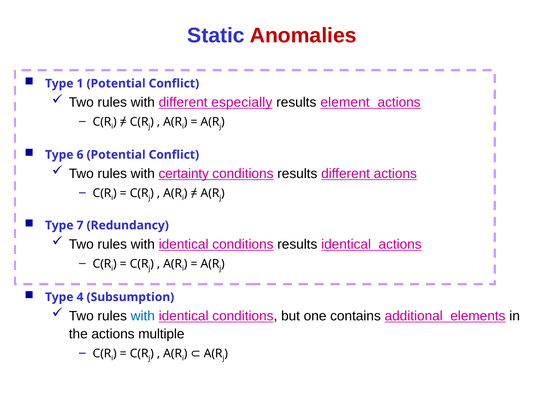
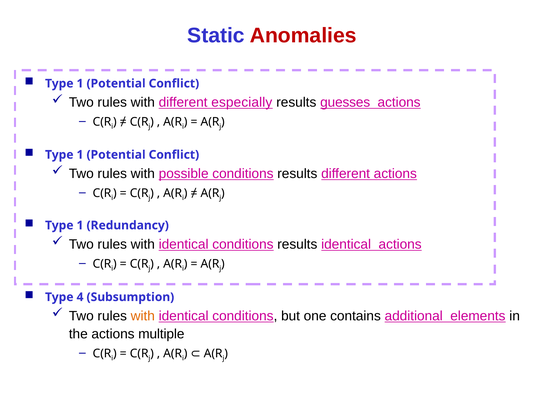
element: element -> guesses (345, 102)
6: 6 -> 1 (80, 155)
certainty: certainty -> possible (184, 174)
7: 7 -> 1 (80, 225)
with colour: blue -> orange (143, 316)
